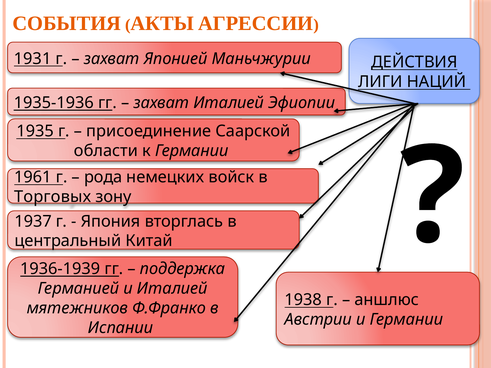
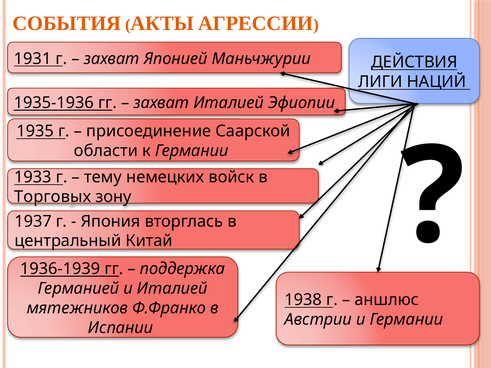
1961: 1961 -> 1933 (33, 177)
рода: рода -> тему (103, 177)
